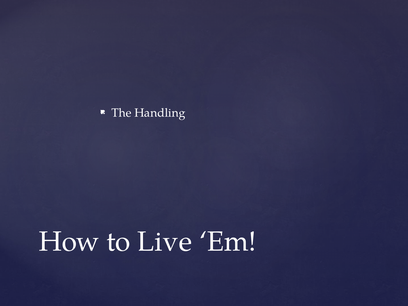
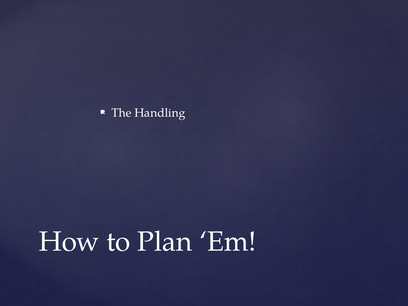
Live: Live -> Plan (165, 242)
